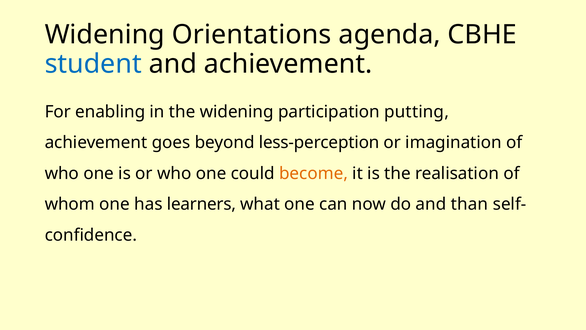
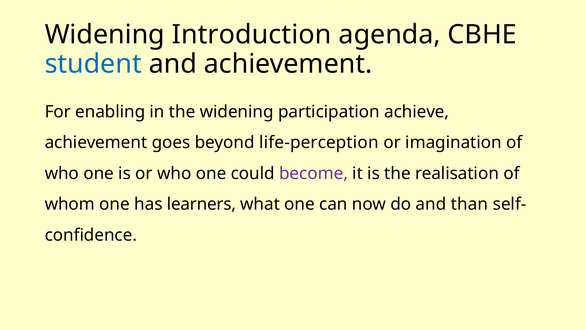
Orientations: Orientations -> Introduction (252, 35)
putting: putting -> achieve (417, 112)
less-perception: less-perception -> life-perception (319, 142)
become colour: orange -> purple (314, 173)
